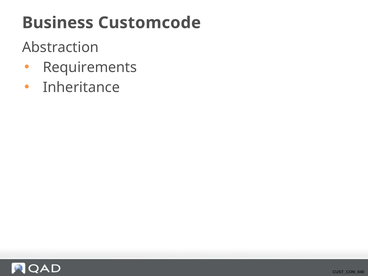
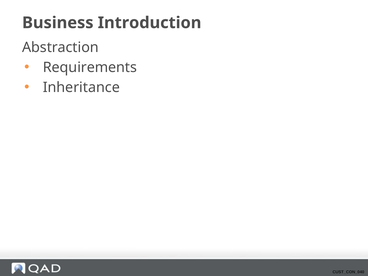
Customcode: Customcode -> Introduction (150, 23)
